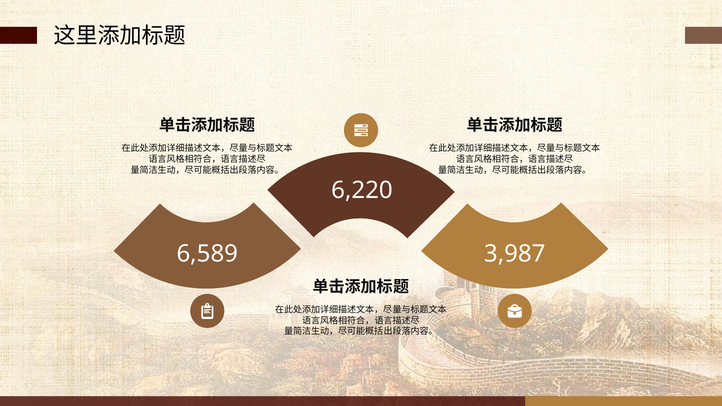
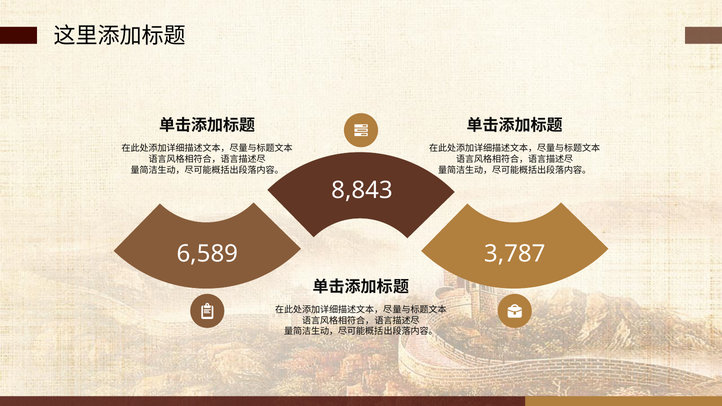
6,220: 6,220 -> 8,843 (362, 191)
3,987: 3,987 -> 3,787 (515, 254)
